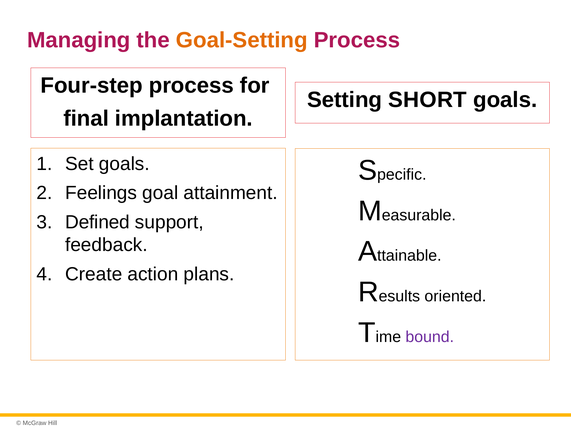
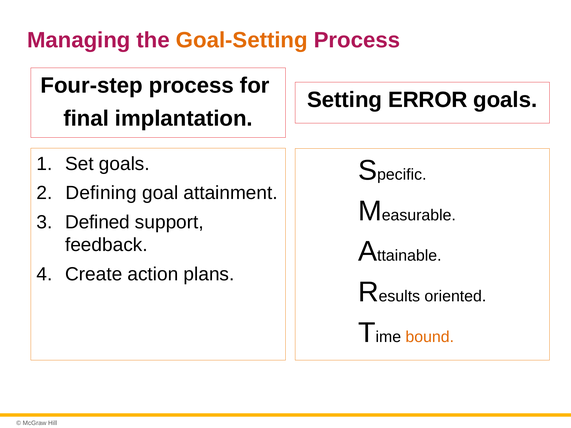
SHORT: SHORT -> ERROR (428, 100)
Feelings: Feelings -> Defining (101, 193)
bound colour: purple -> orange (430, 337)
